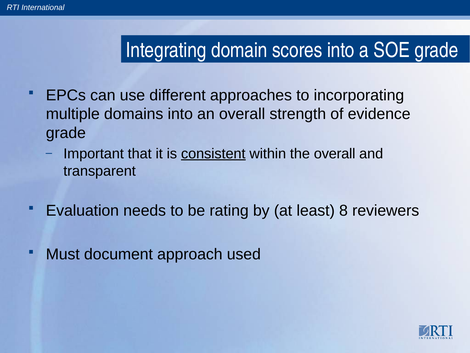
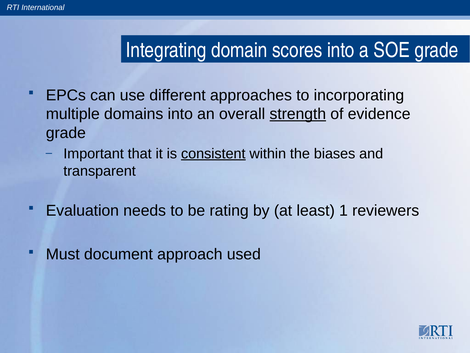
strength underline: none -> present (298, 114)
the overall: overall -> biases (335, 153)
8: 8 -> 1 (344, 210)
